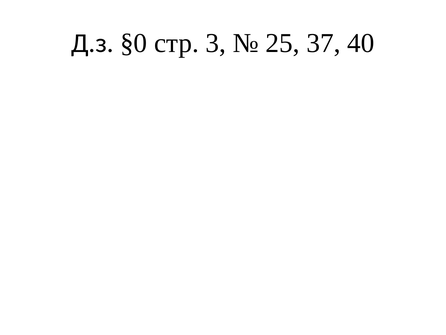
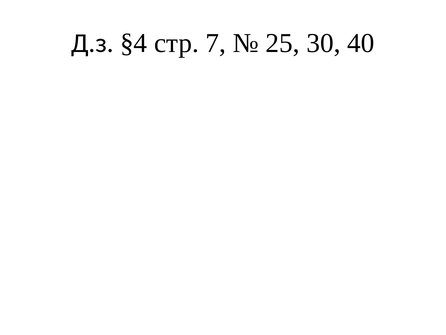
§0: §0 -> §4 (134, 43)
3: 3 -> 7 (216, 43)
37: 37 -> 30 (323, 43)
